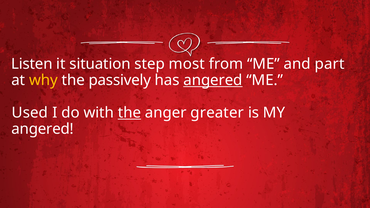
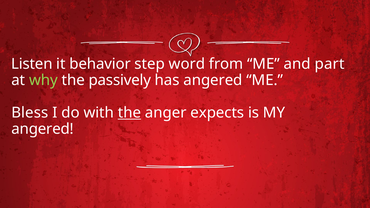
situation: situation -> behavior (100, 64)
most: most -> word (187, 64)
why colour: yellow -> light green (43, 80)
angered underline: present -> none (213, 80)
Used: Used -> Bless (30, 113)
greater: greater -> expects (217, 113)
